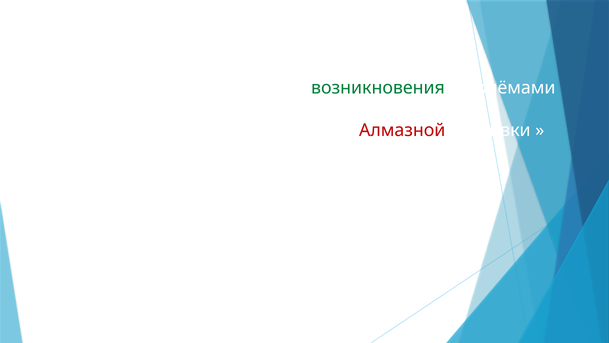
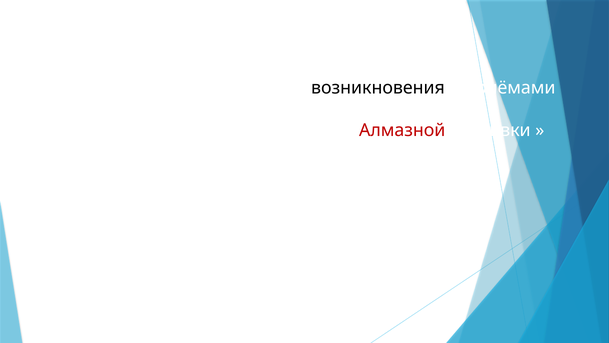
возникновения colour: green -> black (378, 88)
